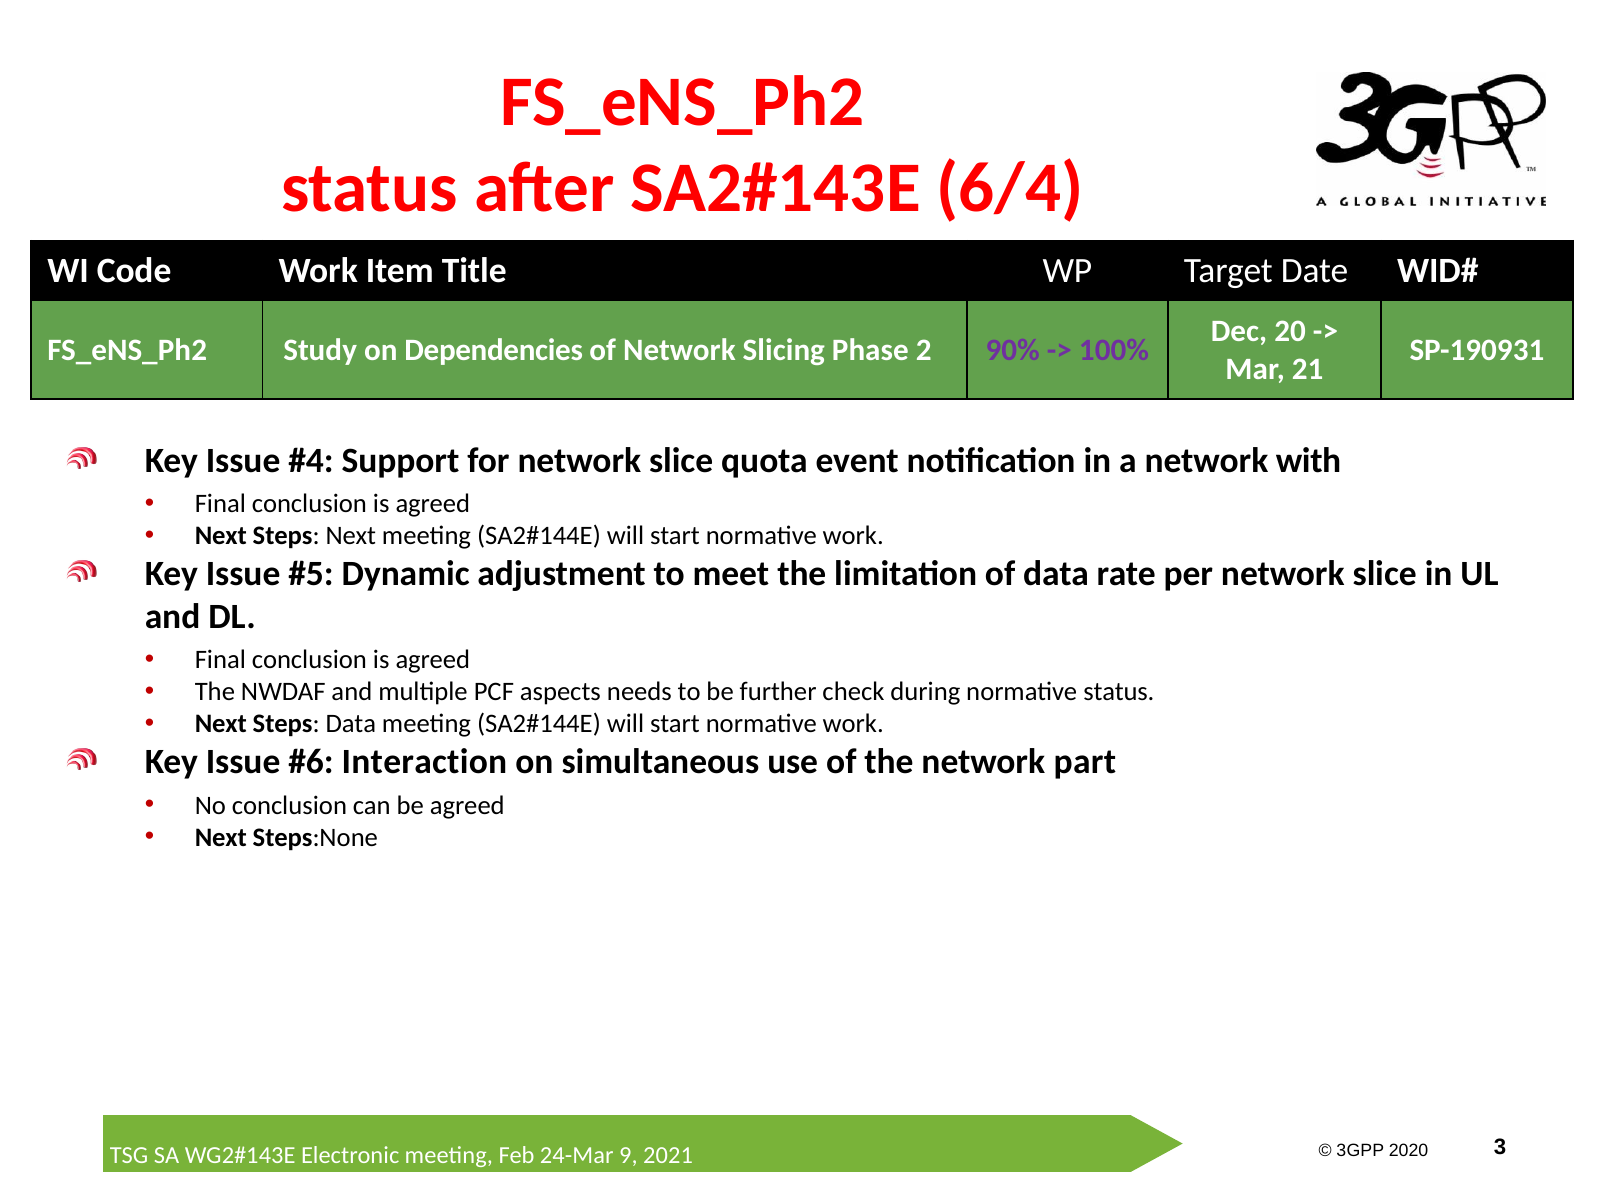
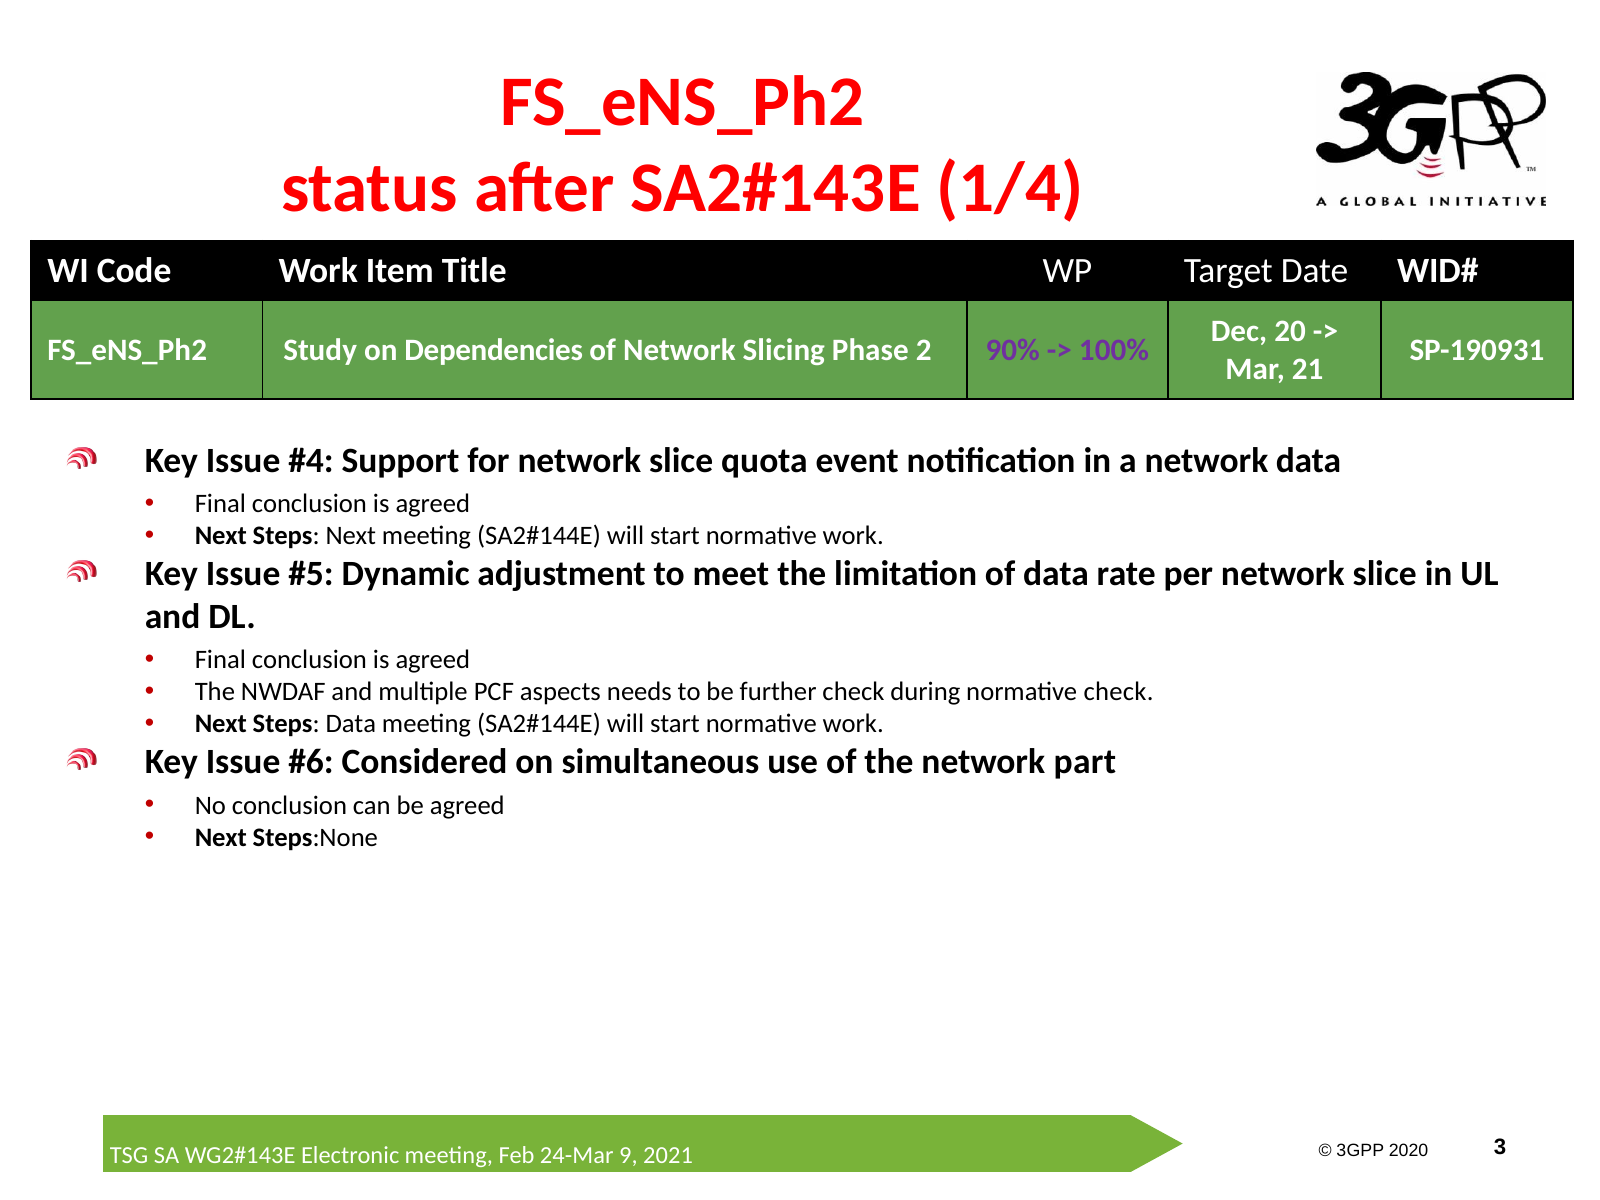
6/4: 6/4 -> 1/4 (1010, 188)
network with: with -> data (1309, 461)
normative status: status -> check (1119, 692)
Interaction: Interaction -> Considered (425, 762)
